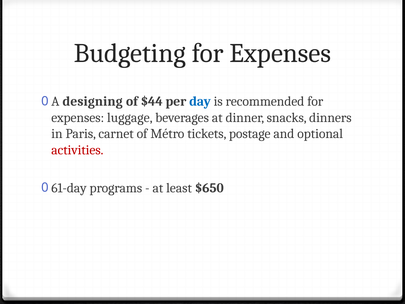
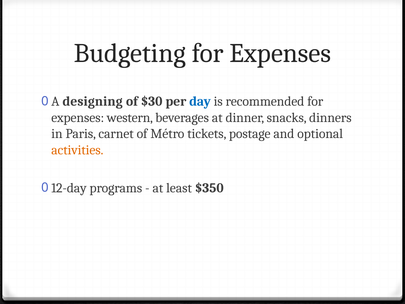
$44: $44 -> $30 (152, 101)
luggage: luggage -> western (130, 118)
activities colour: red -> orange (77, 150)
61-day: 61-day -> 12-day (69, 188)
$650: $650 -> $350 (209, 188)
